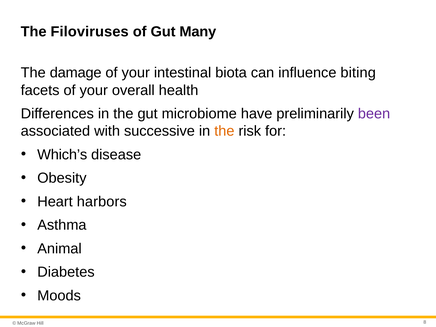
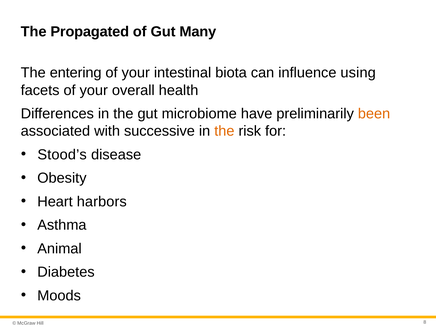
Filoviruses: Filoviruses -> Propagated (90, 32)
damage: damage -> entering (76, 73)
biting: biting -> using (358, 73)
been colour: purple -> orange (374, 114)
Which’s: Which’s -> Stood’s (62, 155)
